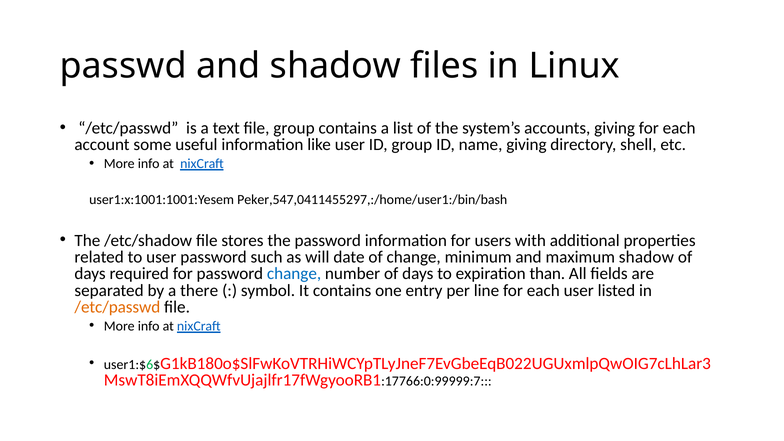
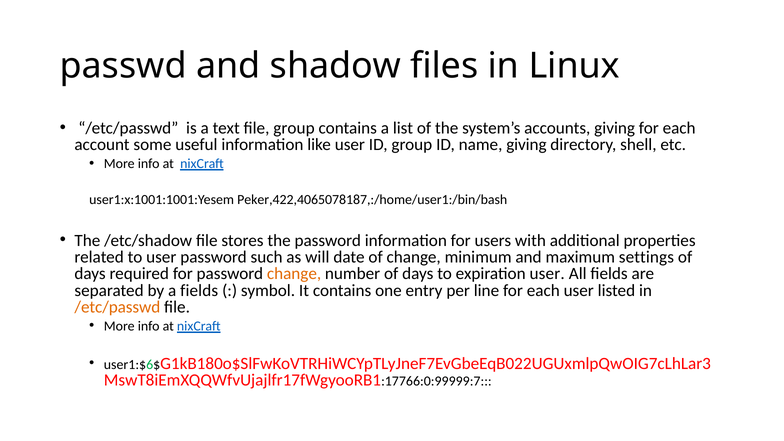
Peker,547,0411455297,:/home/user1:/bin/bash: Peker,547,0411455297,:/home/user1:/bin/bash -> Peker,422,4065078187,:/home/user1:/bin/bash (372, 200)
maximum shadow: shadow -> settings (646, 257)
change colour: blue -> orange (294, 274)
expiration than: than -> user (547, 274)
a there: there -> fields (199, 290)
